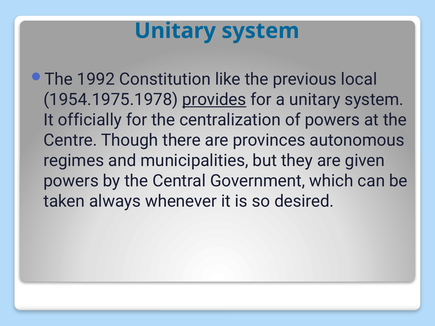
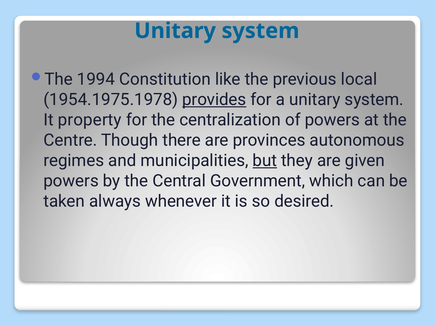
1992: 1992 -> 1994 (96, 79)
officially: officially -> property (90, 120)
but underline: none -> present (265, 161)
